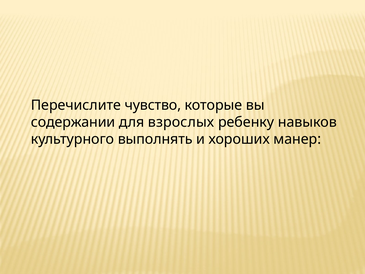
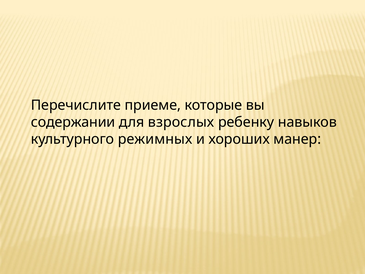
чувство: чувство -> приеме (153, 105)
выполнять: выполнять -> режимных (155, 139)
